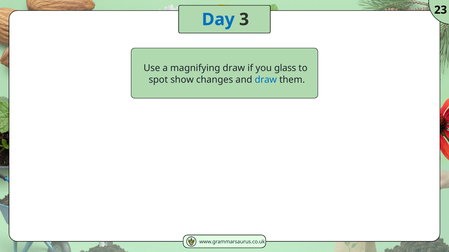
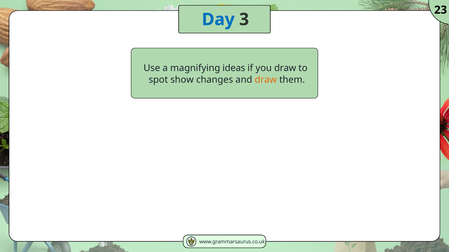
magnifying draw: draw -> ideas (234, 68)
you glass: glass -> draw (285, 68)
draw colour: blue -> orange (266, 80)
